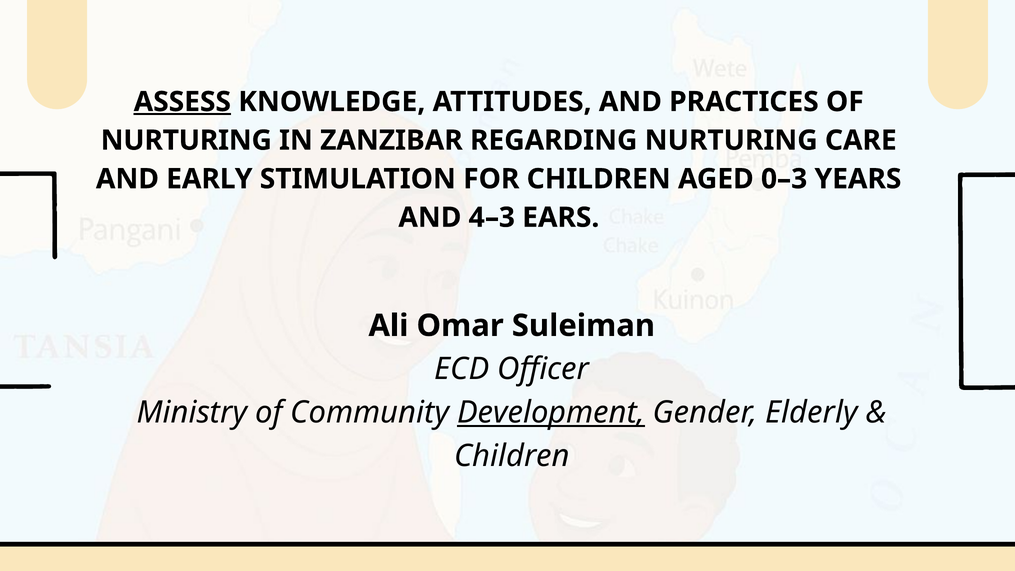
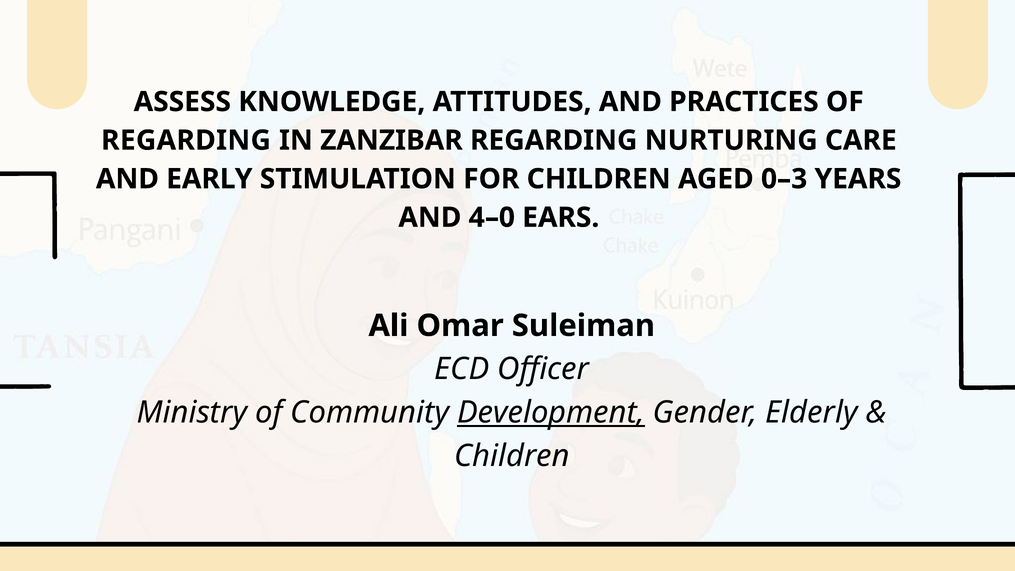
ASSESS underline: present -> none (182, 102)
NURTURING: NURTURING -> REGARDING (186, 140)
4–3: 4–3 -> 4–0 (492, 217)
